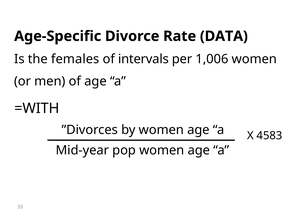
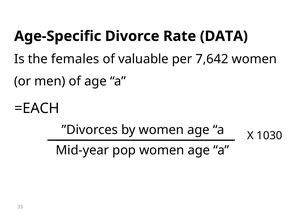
intervals: intervals -> valuable (143, 59)
1,006: 1,006 -> 7,642 (212, 59)
WITH: WITH -> EACH (41, 108)
4583: 4583 -> 1030 (269, 135)
